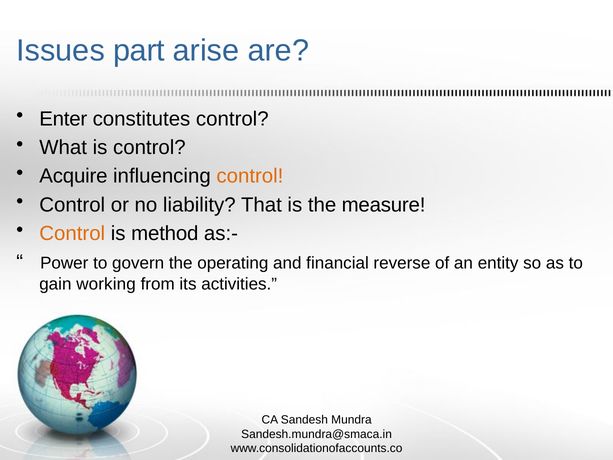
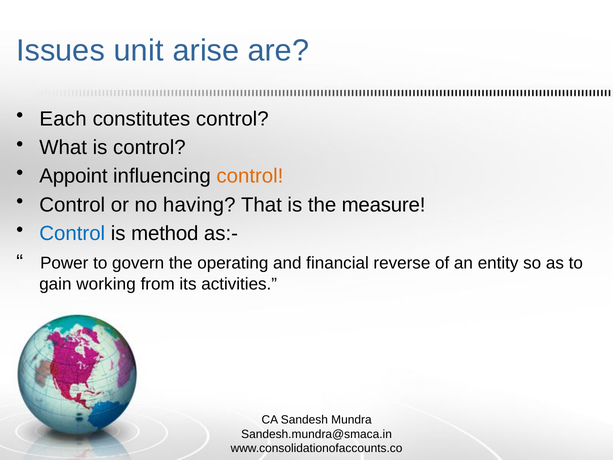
part: part -> unit (139, 51)
Enter: Enter -> Each (63, 119)
Acquire: Acquire -> Appoint (73, 176)
liability: liability -> having (199, 205)
Control colour: orange -> blue (72, 233)
